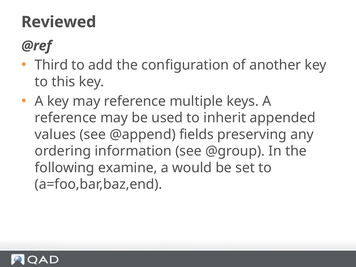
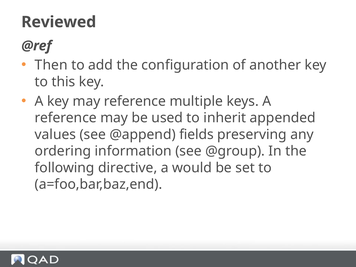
Third: Third -> Then (51, 65)
examine: examine -> directive (128, 168)
